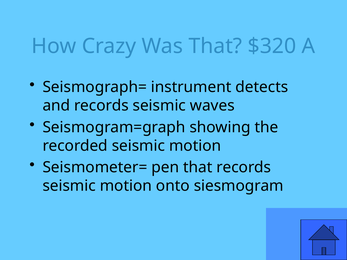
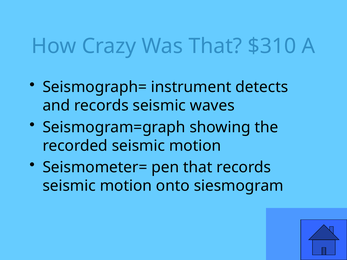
$320: $320 -> $310 (272, 46)
